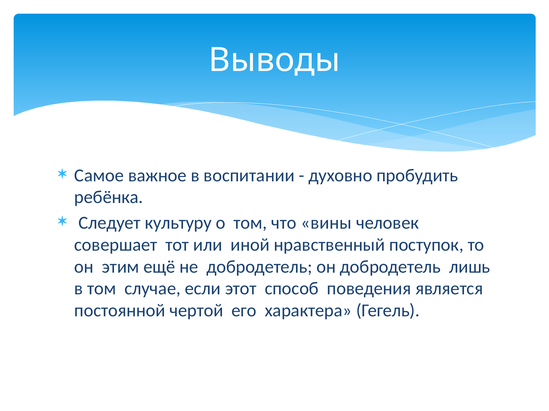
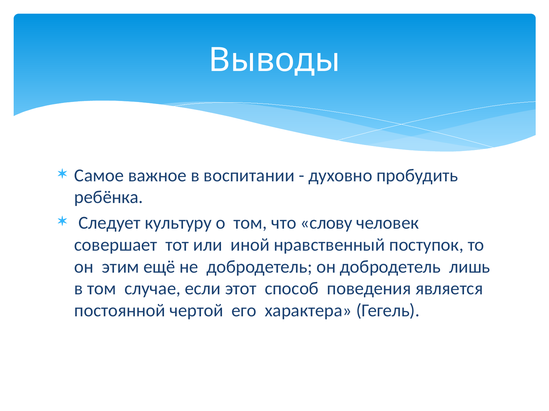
вины: вины -> слову (326, 223)
